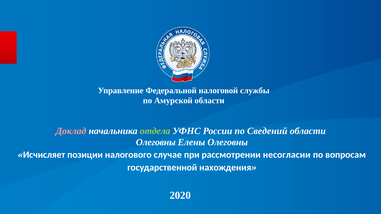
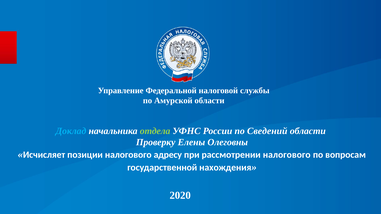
Доклад colour: pink -> light blue (71, 131)
Олеговны: Олеговны -> Проверку (156, 142)
случае: случае -> адресу (168, 155)
рассмотрении несогласии: несогласии -> налогового (287, 155)
